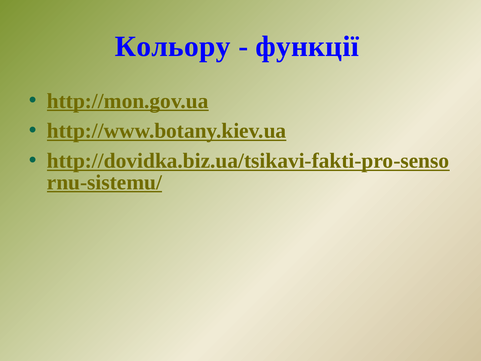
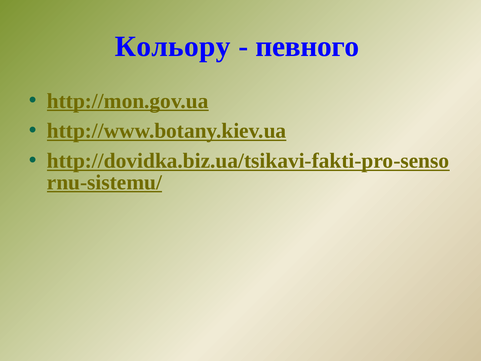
функції: функції -> певного (307, 47)
